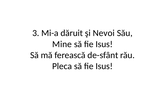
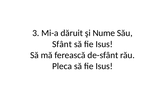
Nevoi: Nevoi -> Nume (104, 33)
Mine: Mine -> Sfânt (62, 44)
